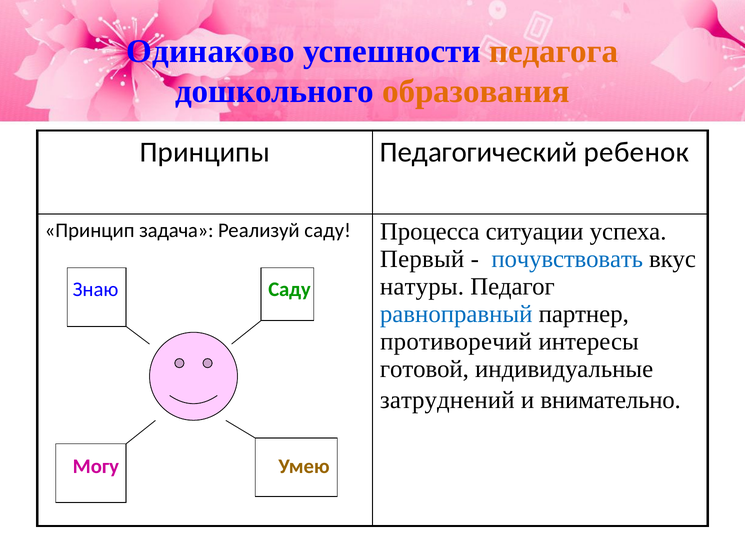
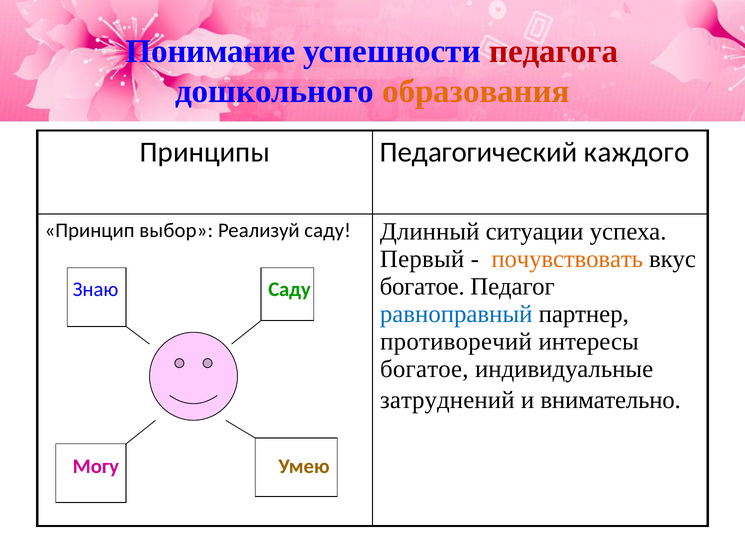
Одинаково: Одинаково -> Понимание (211, 51)
педагога colour: orange -> red (554, 51)
ребенок: ребенок -> каждого (637, 152)
Процесса: Процесса -> Длинный (430, 231)
задача: задача -> выбор (176, 230)
почувствовать colour: blue -> orange (567, 259)
натуры: натуры -> богатое (422, 286)
готовой: готовой -> богатое (424, 369)
